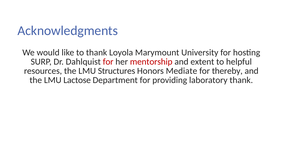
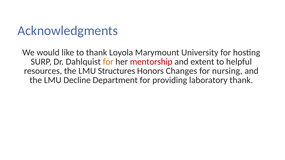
for colour: red -> orange (108, 62)
Mediate: Mediate -> Changes (181, 71)
thereby: thereby -> nursing (227, 71)
Lactose: Lactose -> Decline (77, 80)
